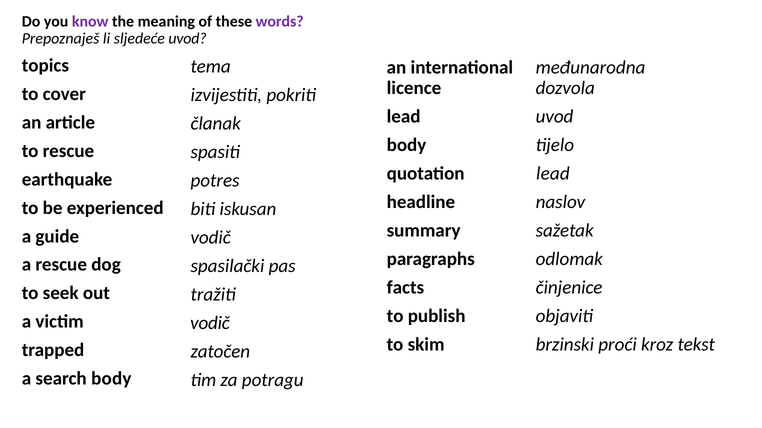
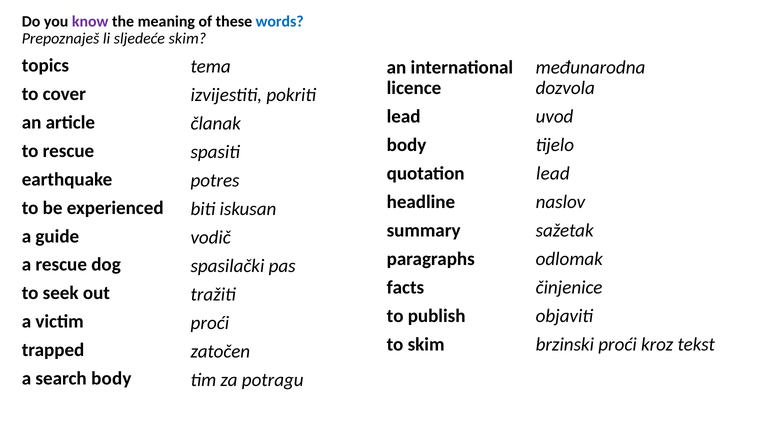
words colour: purple -> blue (280, 22)
sljedeće uvod: uvod -> skim (187, 39)
vodič: vodič -> proći (210, 323)
